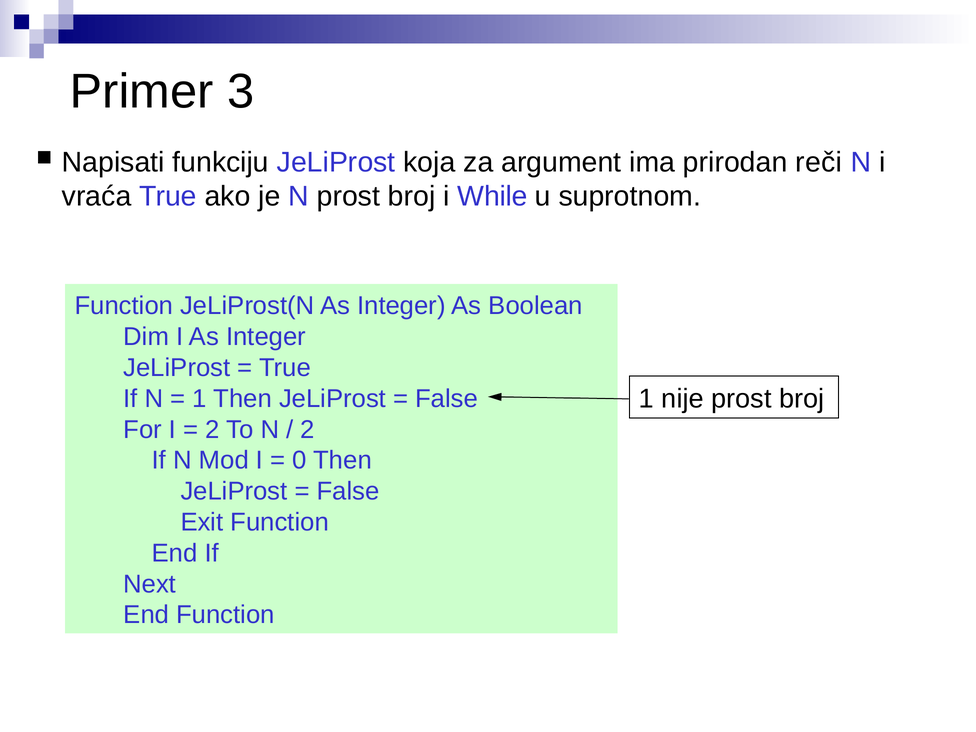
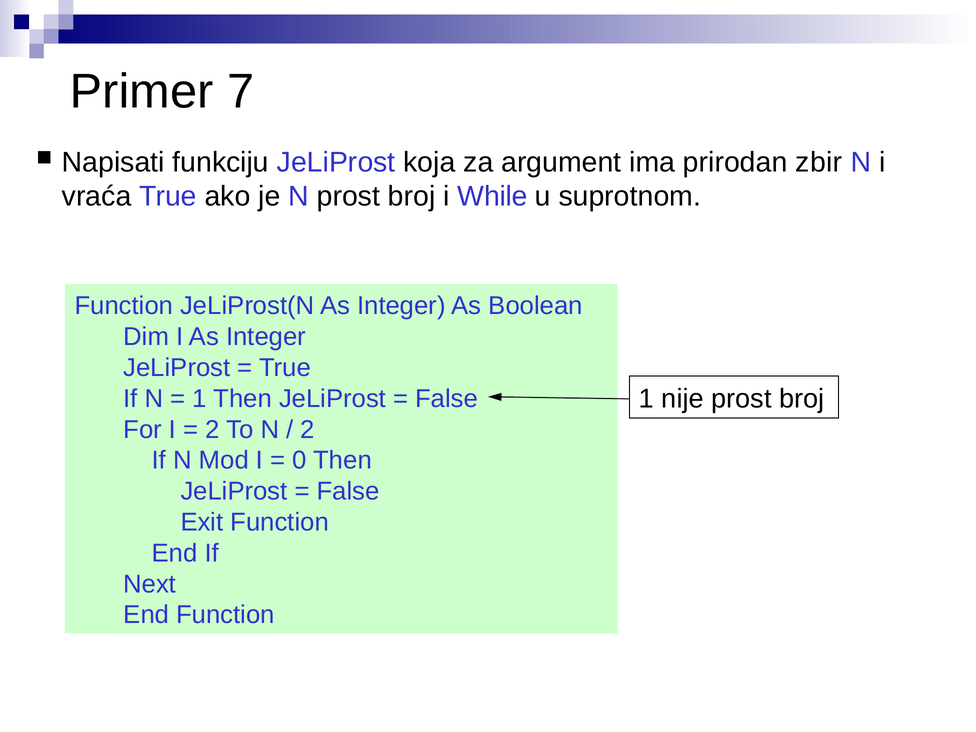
3: 3 -> 7 (241, 92)
reči: reči -> zbir (819, 162)
